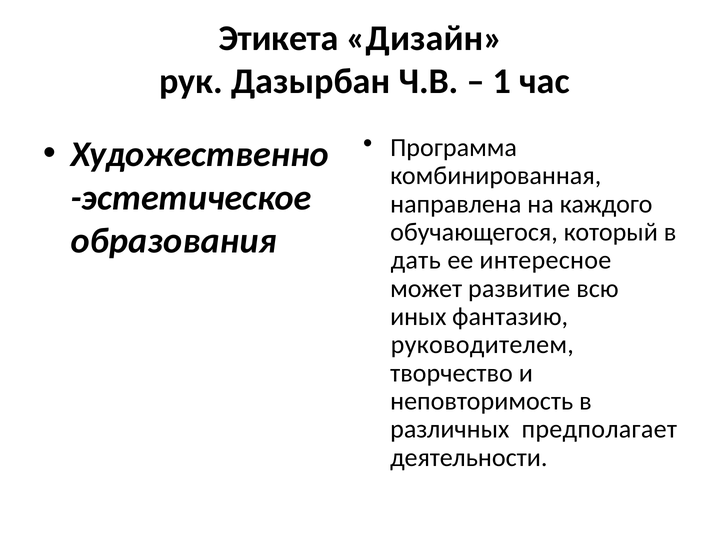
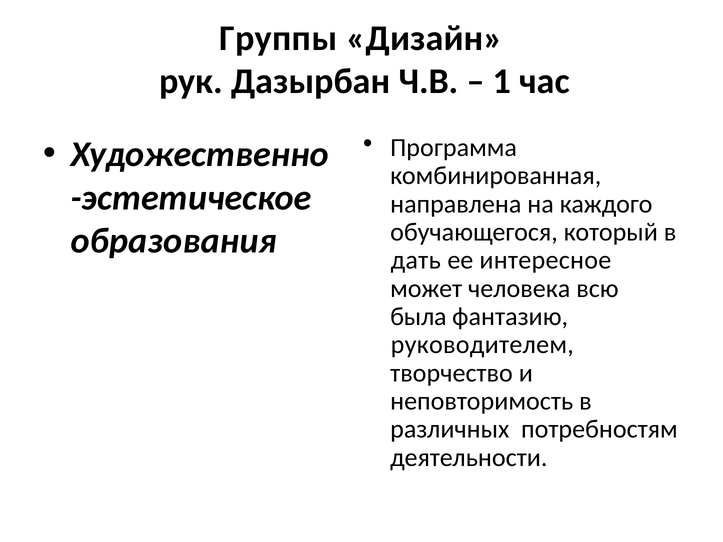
Этикета: Этикета -> Группы (278, 38)
развитие: развитие -> человека (519, 289)
иных: иных -> была (418, 317)
предполагает: предполагает -> потребностям (599, 429)
